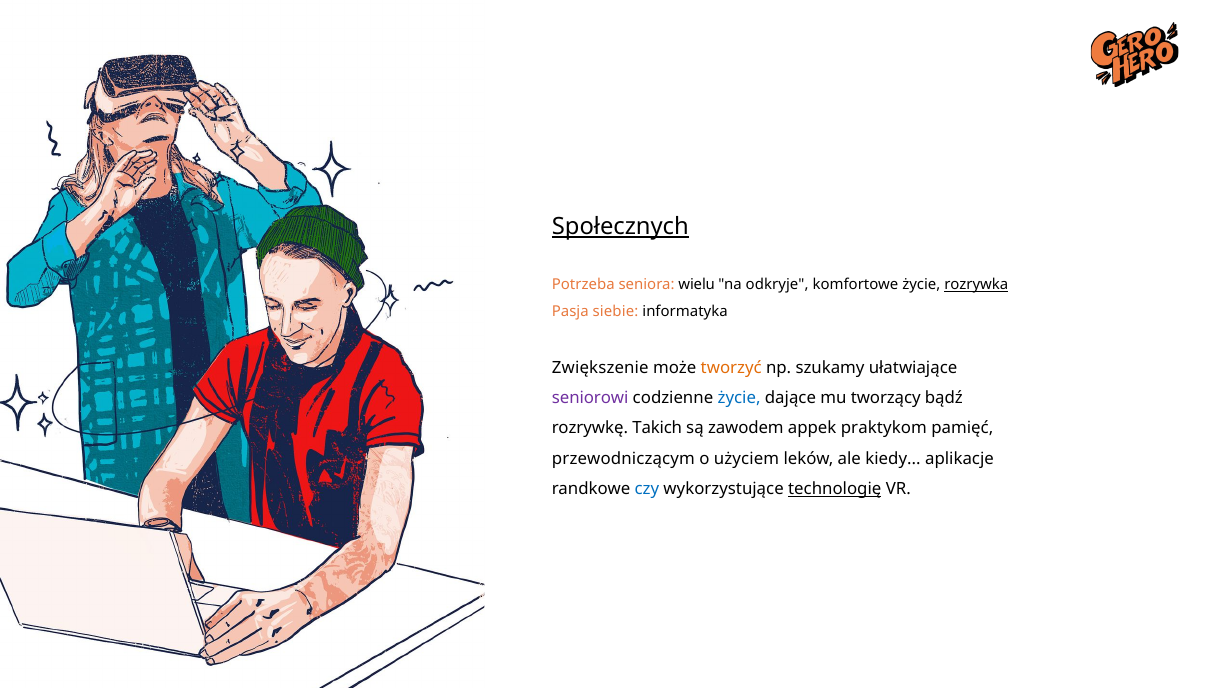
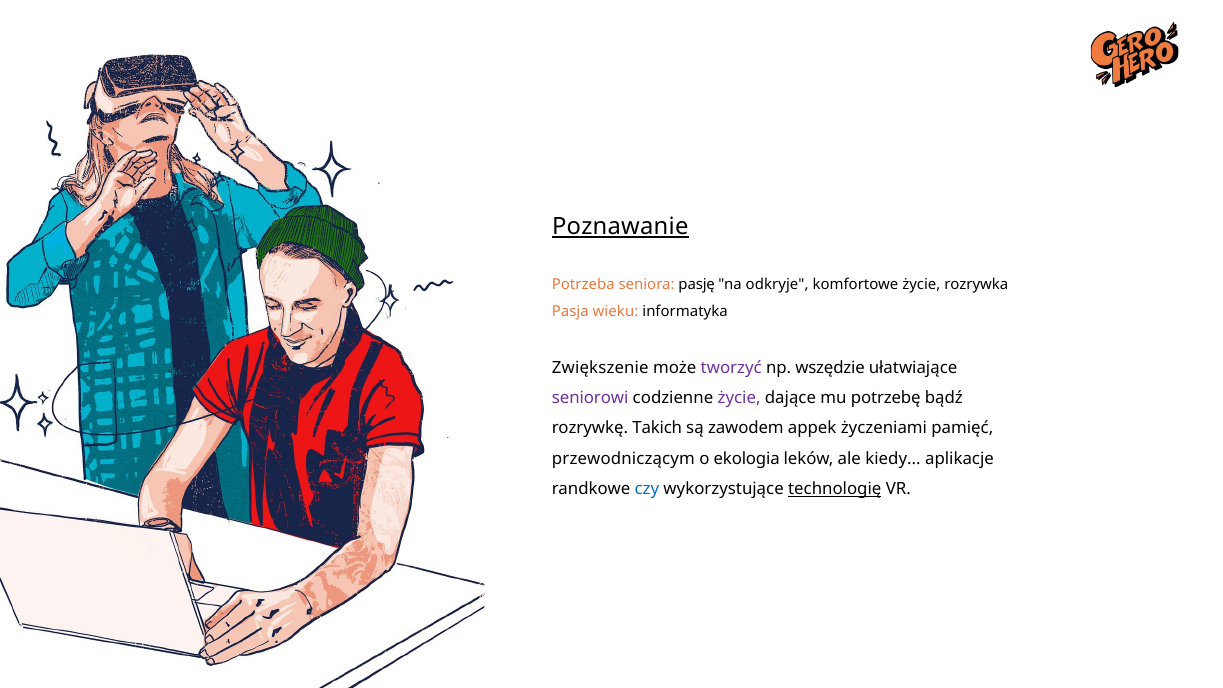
Społecznych: Społecznych -> Poznawanie (620, 226)
wielu: wielu -> pasję (697, 285)
rozrywka underline: present -> none (976, 285)
siebie: siebie -> wieku (616, 312)
tworzyć colour: orange -> purple (731, 368)
szukamy: szukamy -> wszędzie (830, 368)
życie colour: blue -> purple (739, 398)
tworzący: tworzący -> potrzebę (886, 398)
praktykom: praktykom -> życzeniami (884, 428)
użyciem: użyciem -> ekologia (747, 459)
